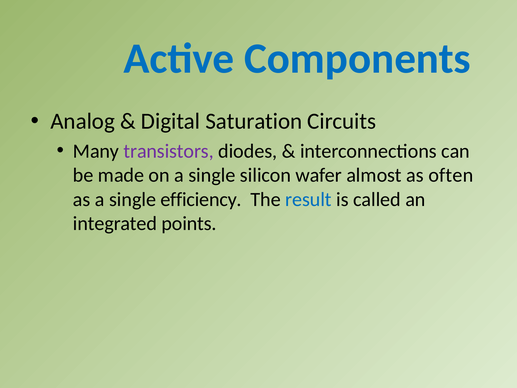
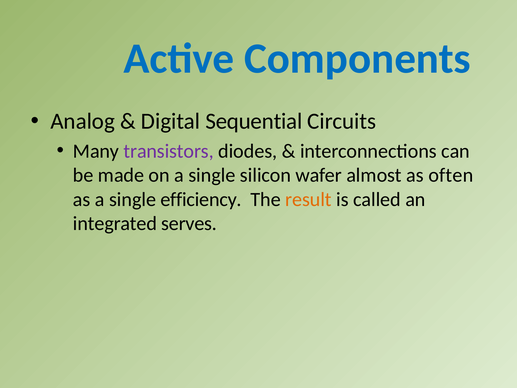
Saturation: Saturation -> Sequential (254, 121)
result colour: blue -> orange (308, 199)
points: points -> serves (189, 223)
